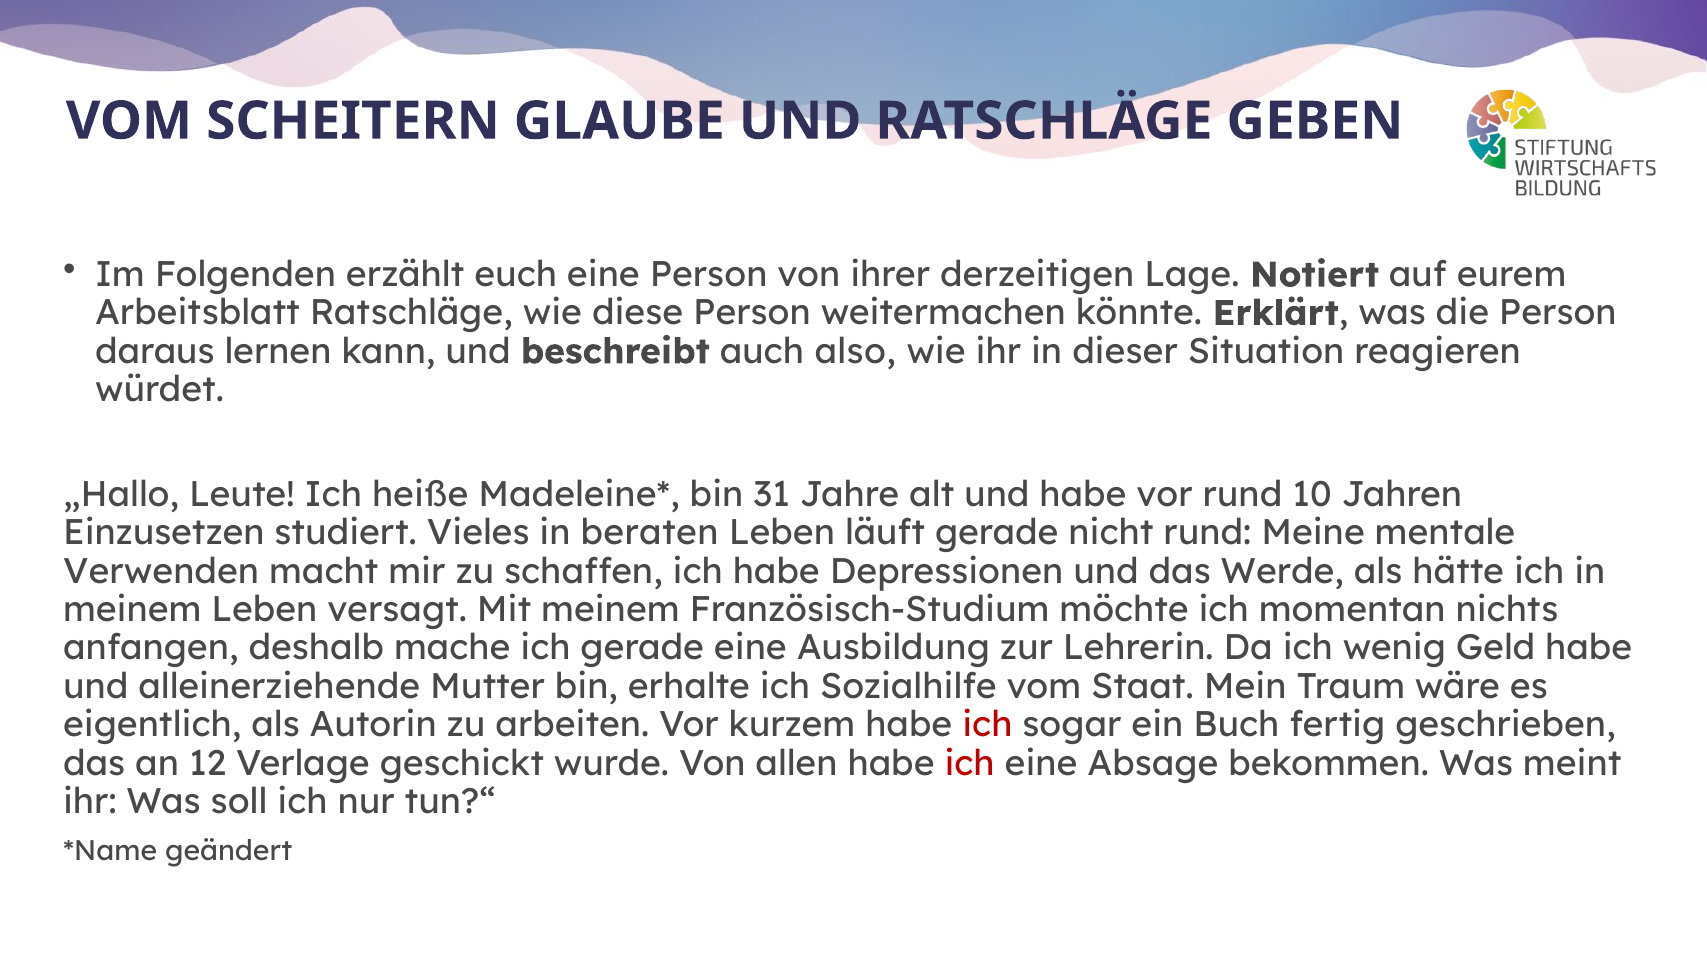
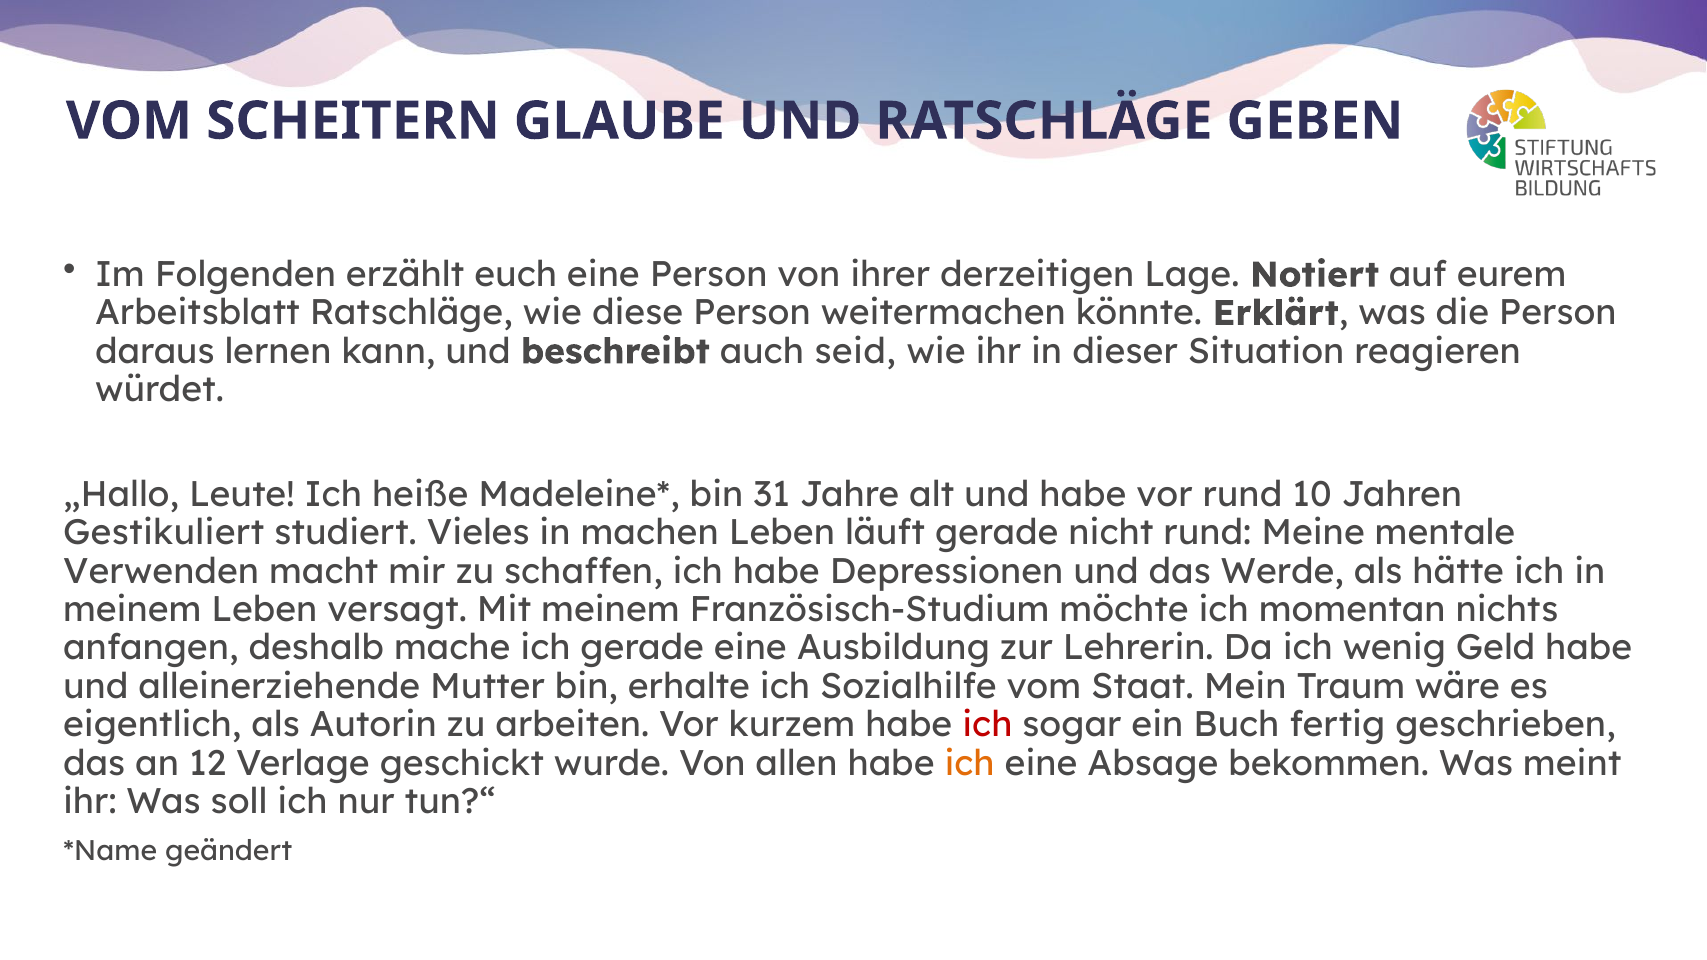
also: also -> seid (855, 352)
Einzusetzen: Einzusetzen -> Gestikuliert (164, 533)
beraten: beraten -> machen (650, 533)
ich colour: red -> orange (970, 763)
